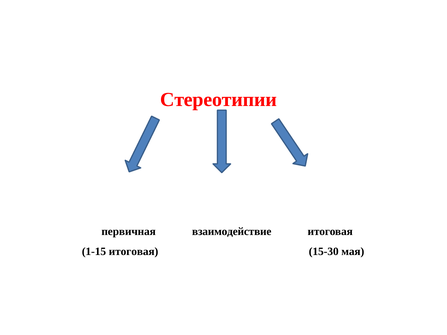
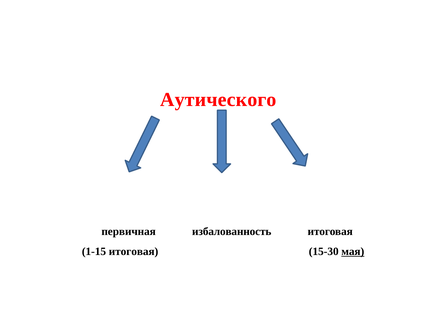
Стереотипии: Стереотипии -> Аутического (218, 100)
взаимодействие: взаимодействие -> избалованность (232, 232)
мая underline: none -> present (353, 252)
